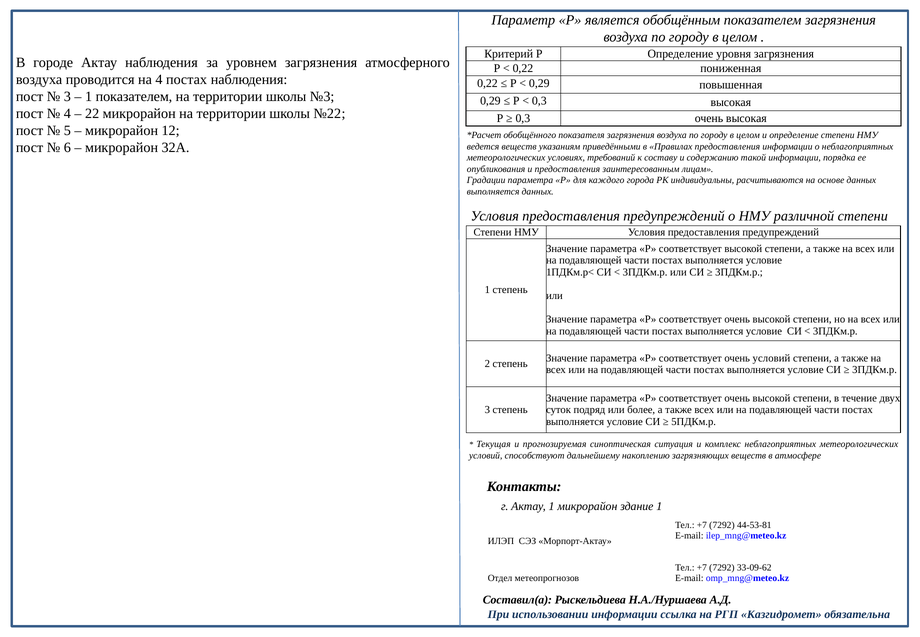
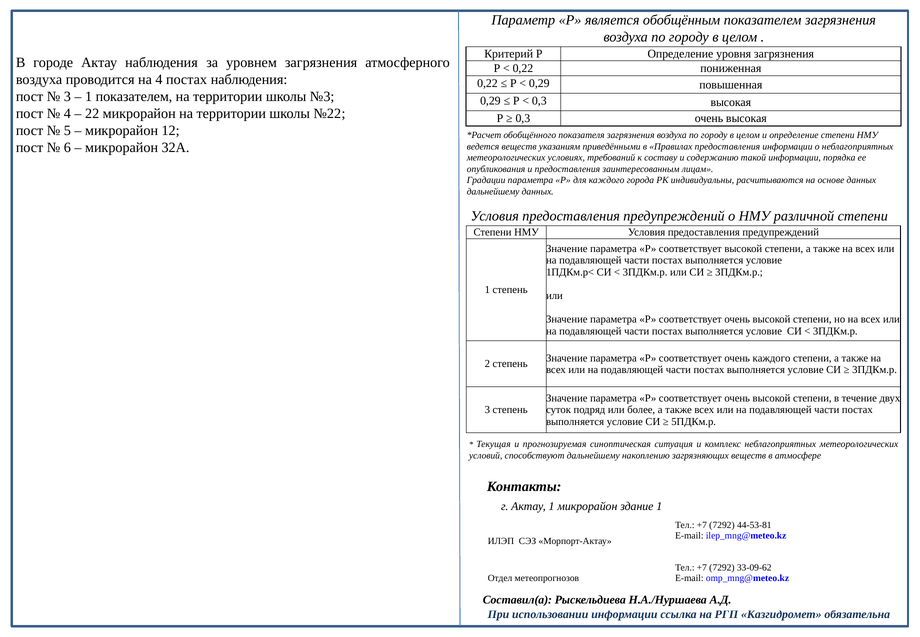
выполняется: выполняется -> дальнейшему (493, 192)
очень условий: условий -> каждого (771, 358)
